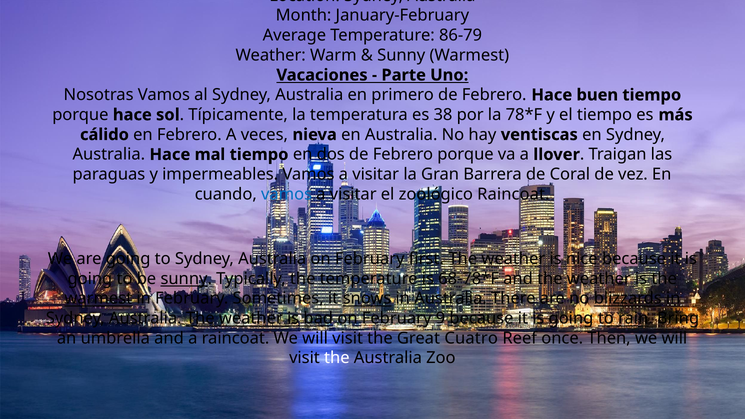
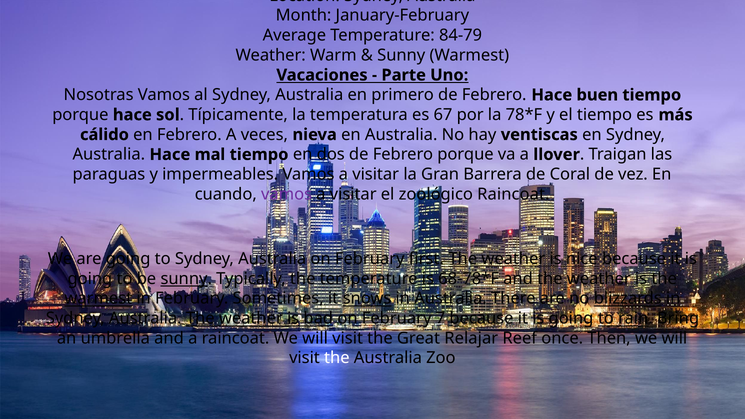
86-79: 86-79 -> 84-79 (461, 35)
38: 38 -> 67 (443, 115)
vamos colour: blue -> purple (287, 194)
9: 9 -> 7 (440, 318)
Cuatro: Cuatro -> Relajar (471, 338)
